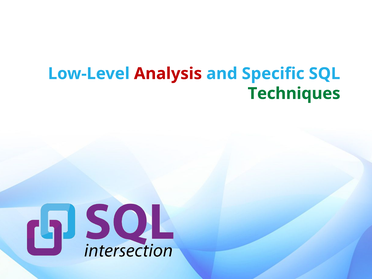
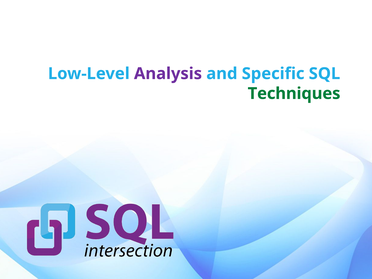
Analysis colour: red -> purple (168, 74)
